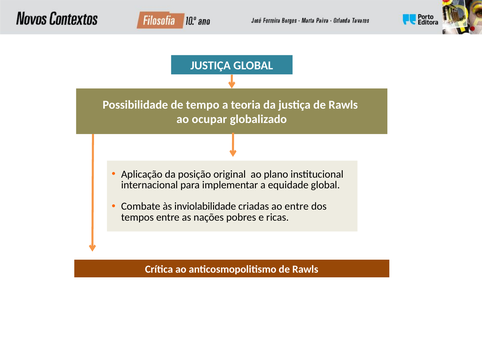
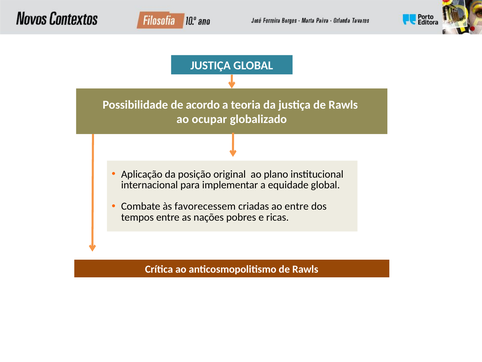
tempo: tempo -> acordo (203, 105)
inviolabilidade: inviolabilidade -> favorecessem (205, 206)
